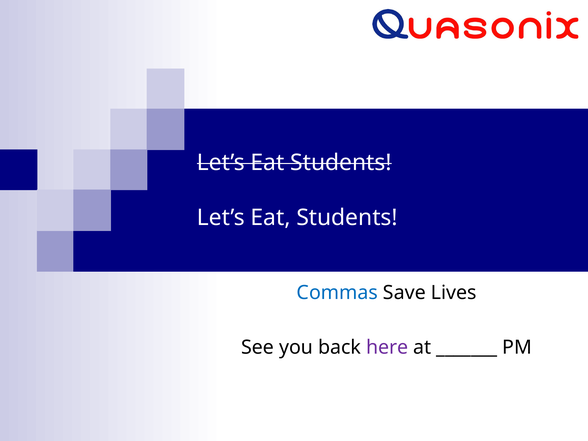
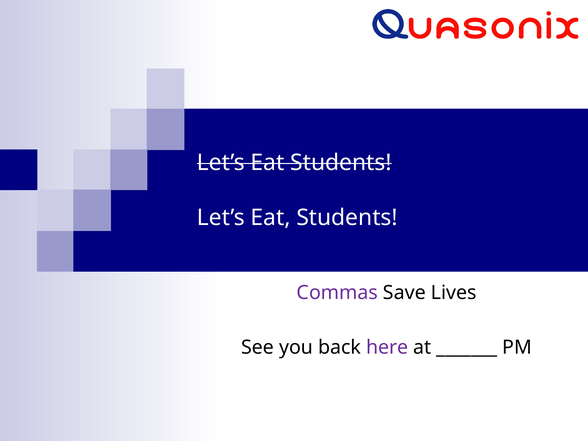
Commas colour: blue -> purple (337, 293)
